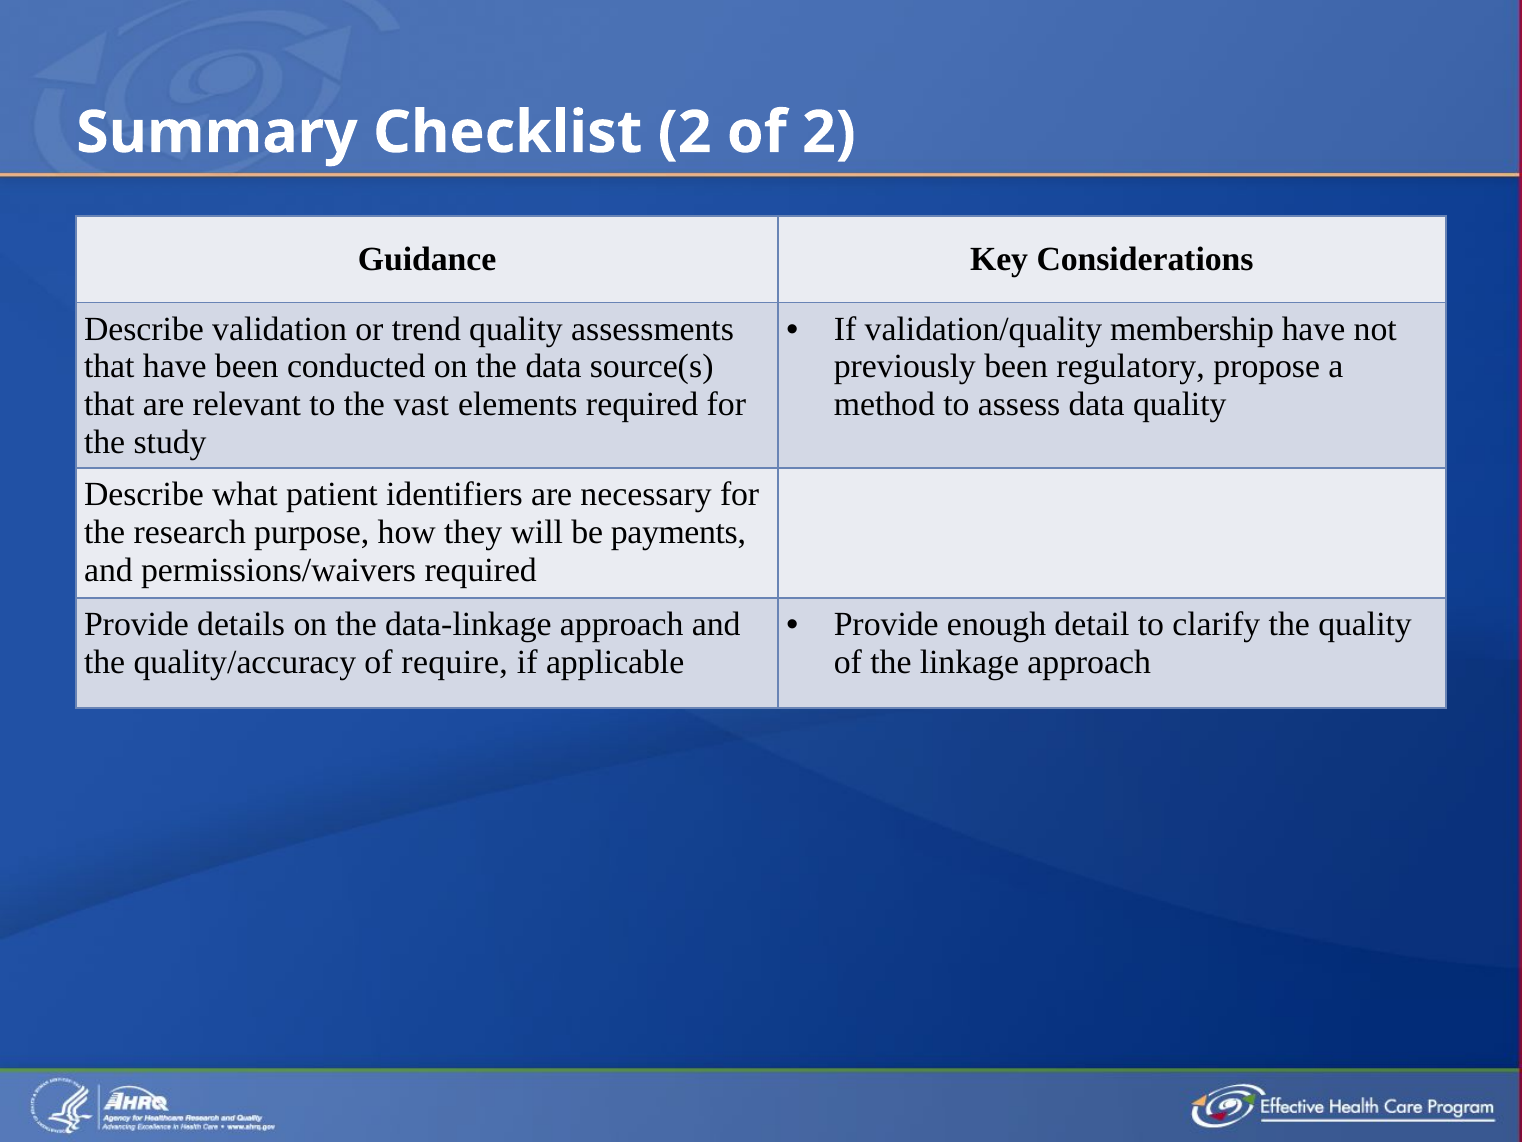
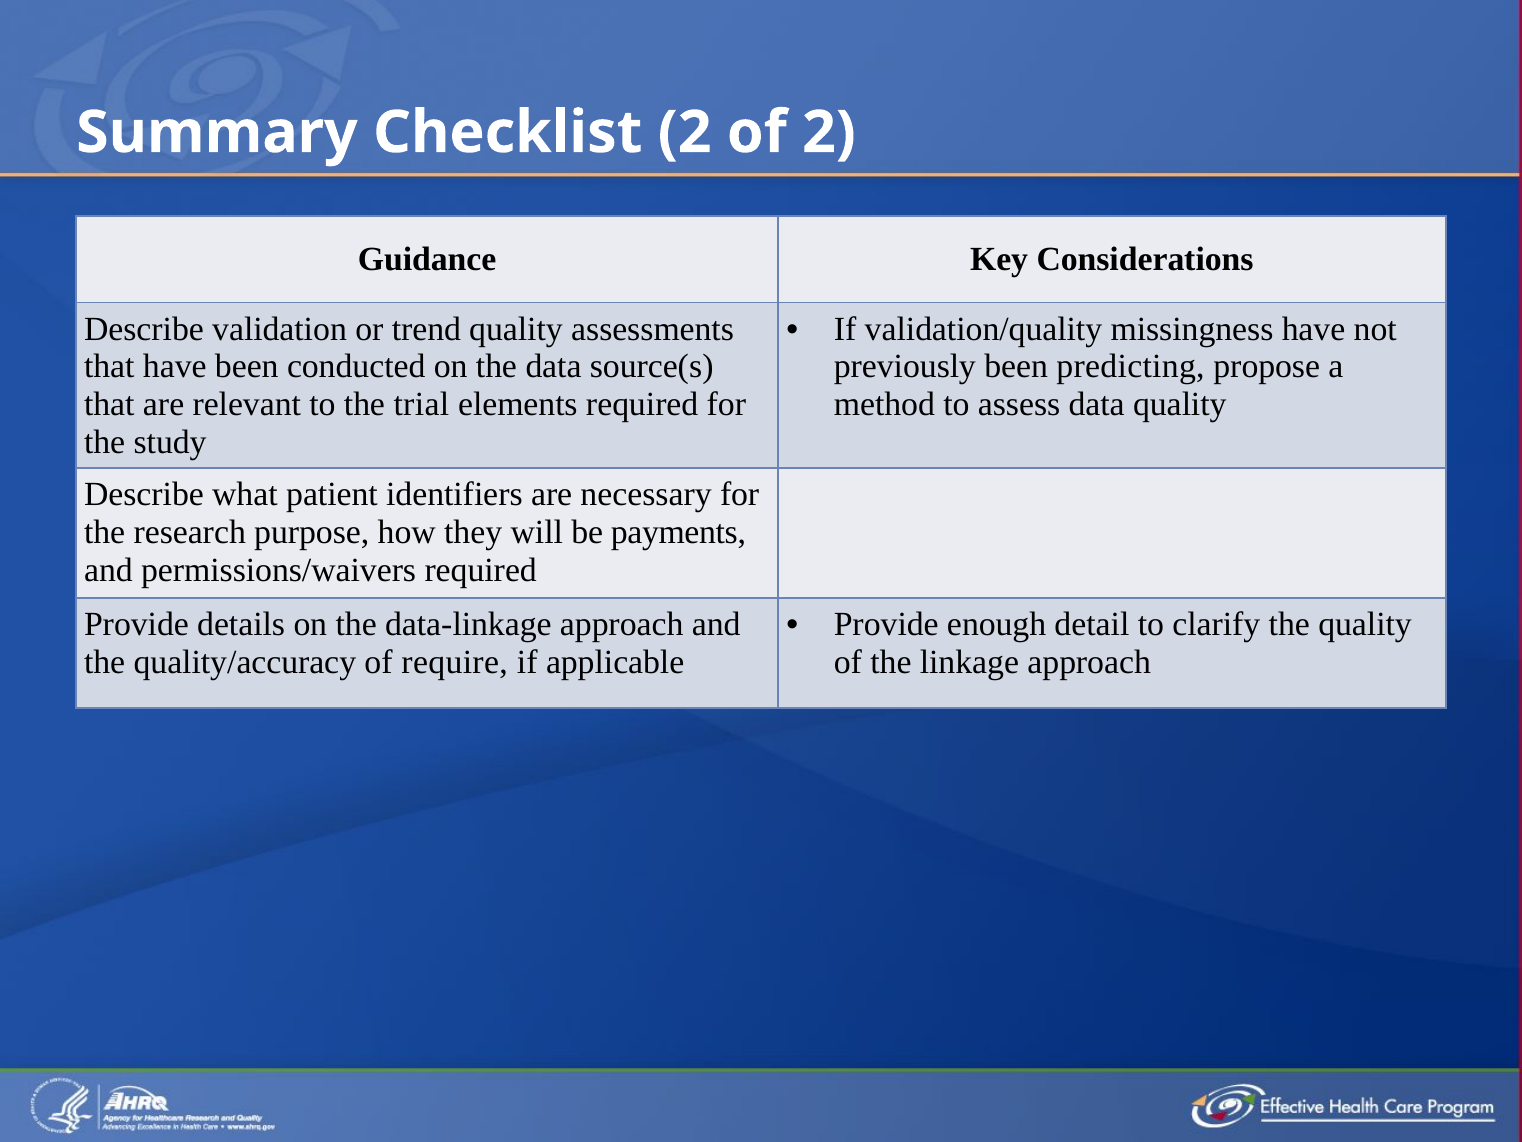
membership: membership -> missingness (1192, 329)
regulatory: regulatory -> predicting (1131, 367)
vast: vast -> trial (421, 404)
